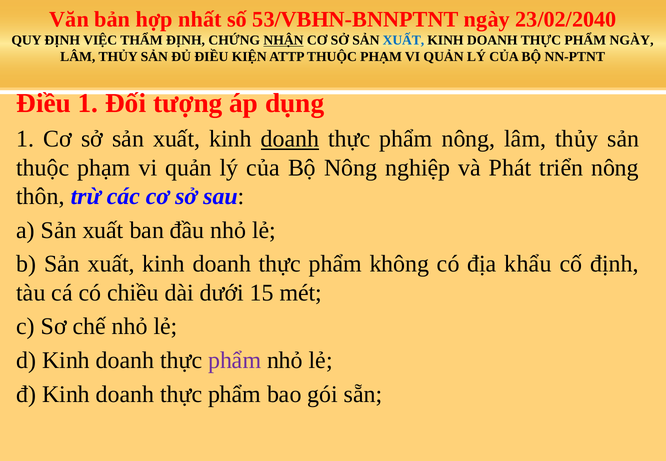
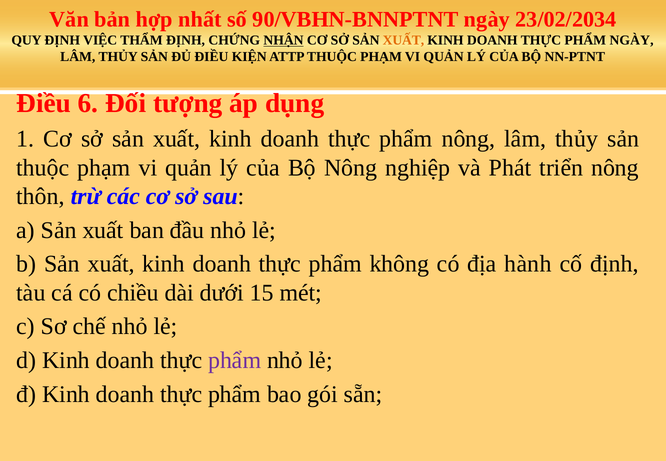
53/VBHN-BNNPTNT: 53/VBHN-BNNPTNT -> 90/VBHN-BNNPTNT (355, 19)
23/02/2040: 23/02/2040 -> 23/02/2034 (566, 19)
XUẤT colour: blue -> orange (403, 40)
Điều 1: 1 -> 6 (88, 103)
doanh underline: present -> none (290, 139)
khẩu: khẩu -> hành (528, 264)
